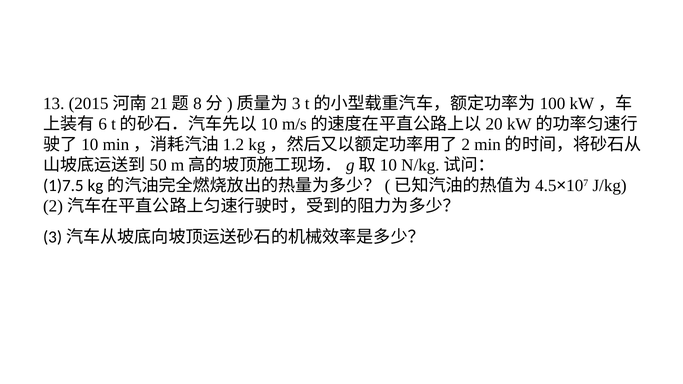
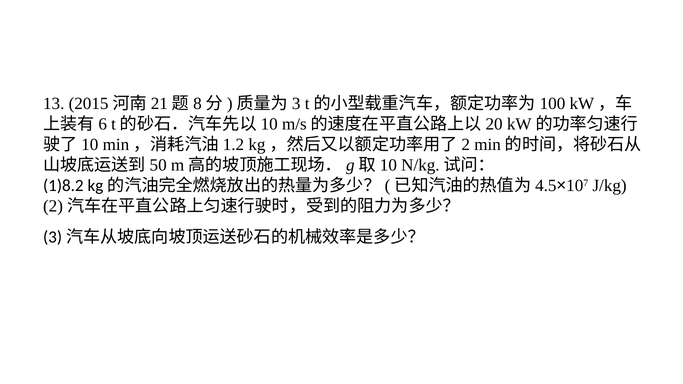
1)7.5: 1)7.5 -> 1)8.2 (63, 186)
